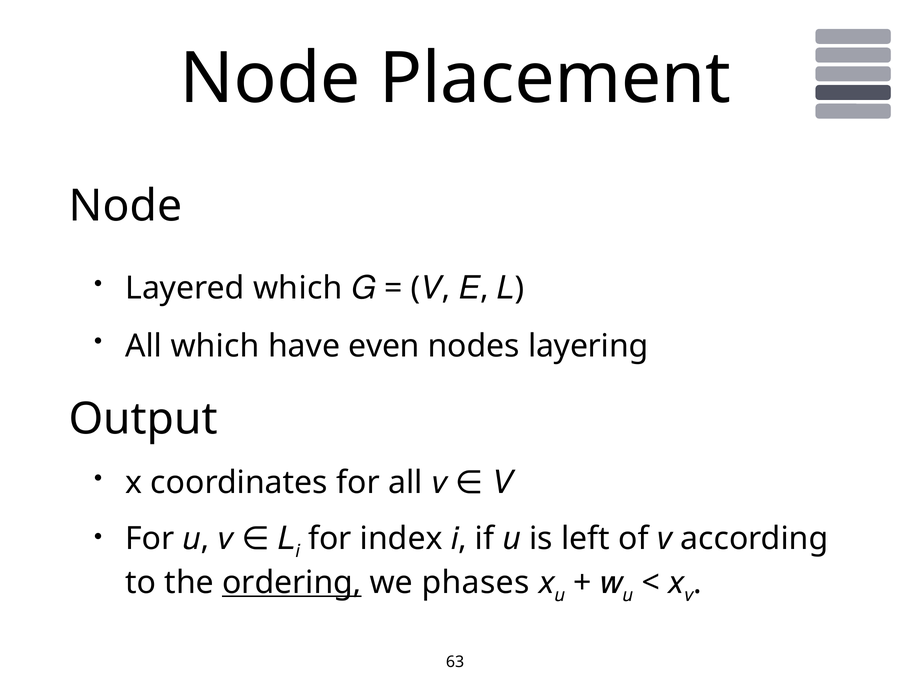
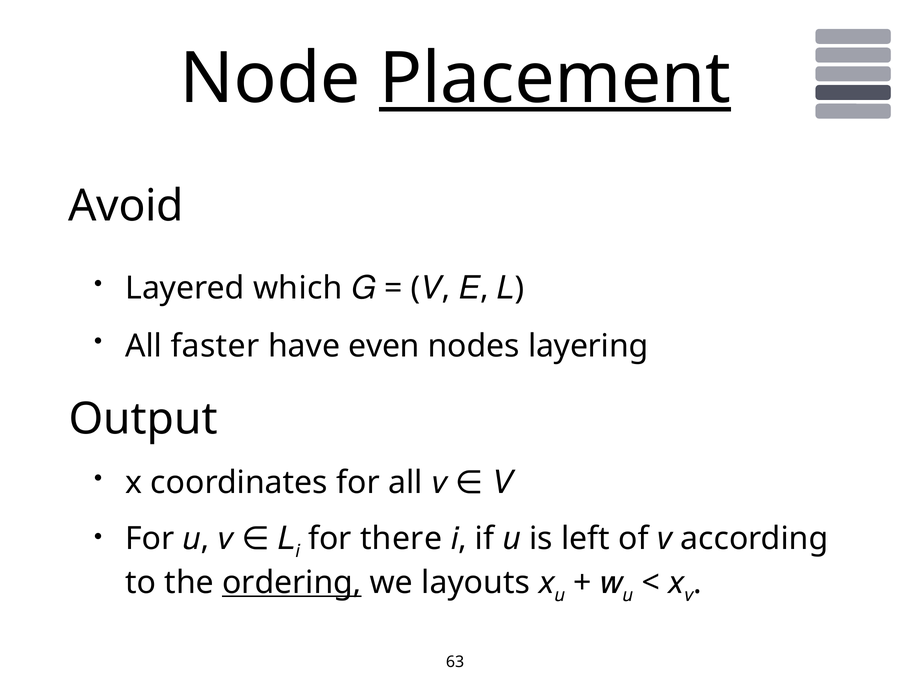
Placement underline: none -> present (555, 79)
Node: Node -> Avoid (126, 206)
All which: which -> faster (215, 346)
index: index -> there (401, 539)
phases: phases -> layouts (476, 583)
